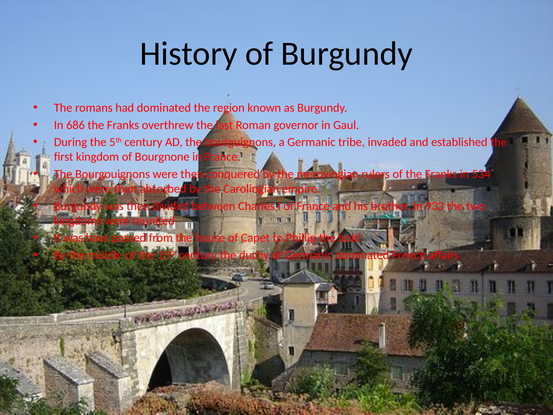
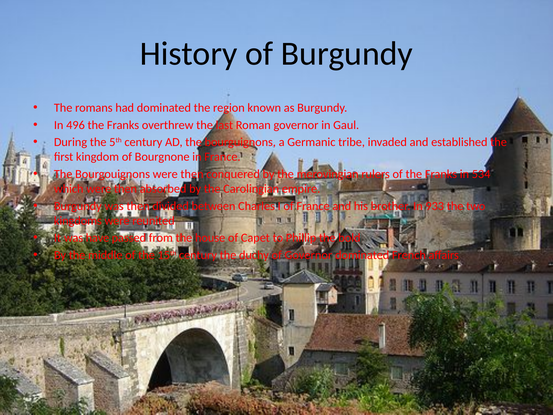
686: 686 -> 496 (75, 125)
of Germanic: Germanic -> Governor (308, 255)
